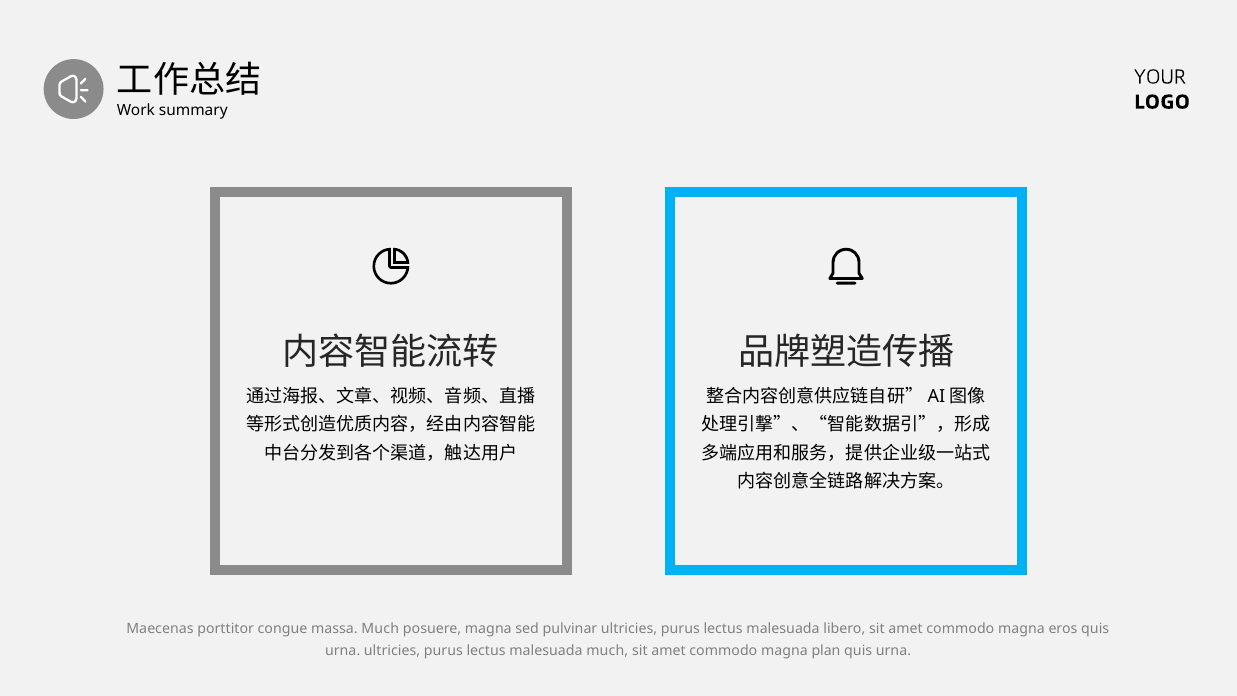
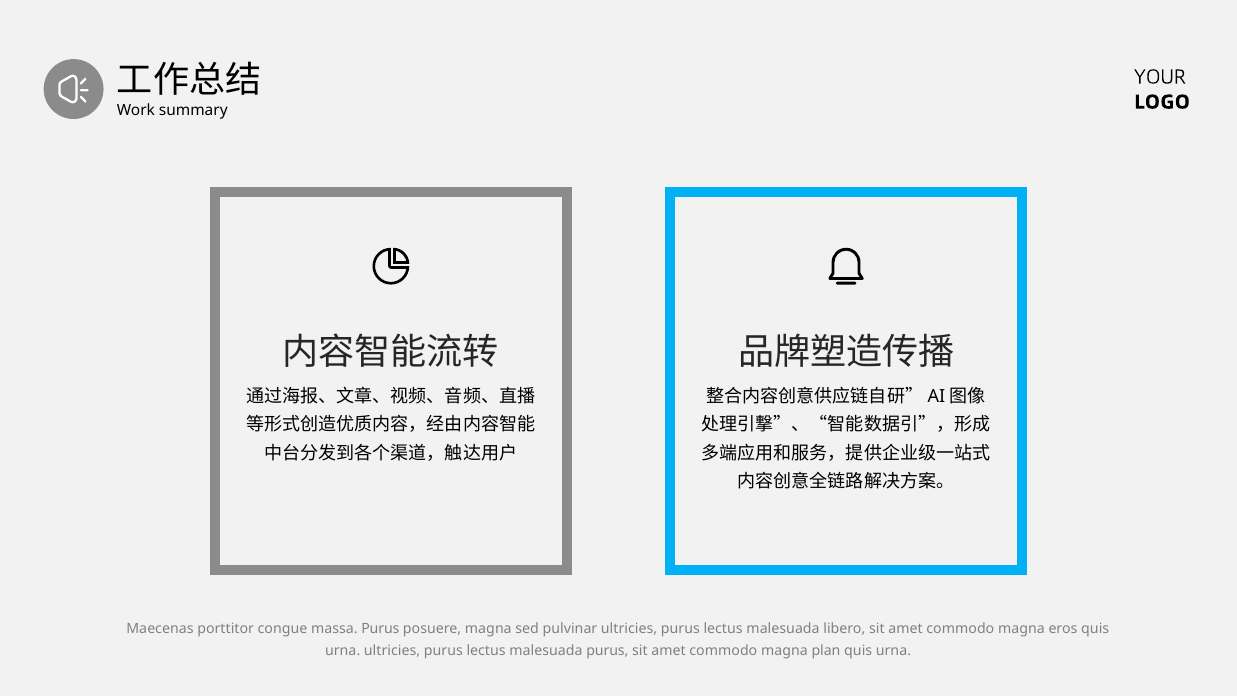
massa Much: Much -> Purus (380, 629)
malesuada much: much -> purus (607, 651)
